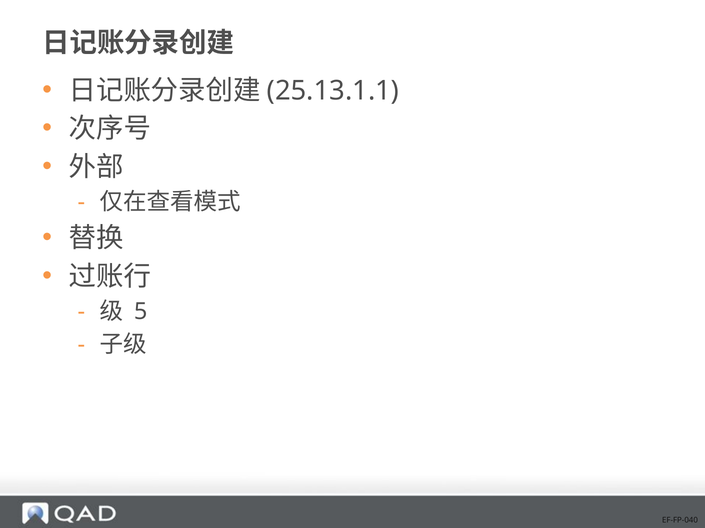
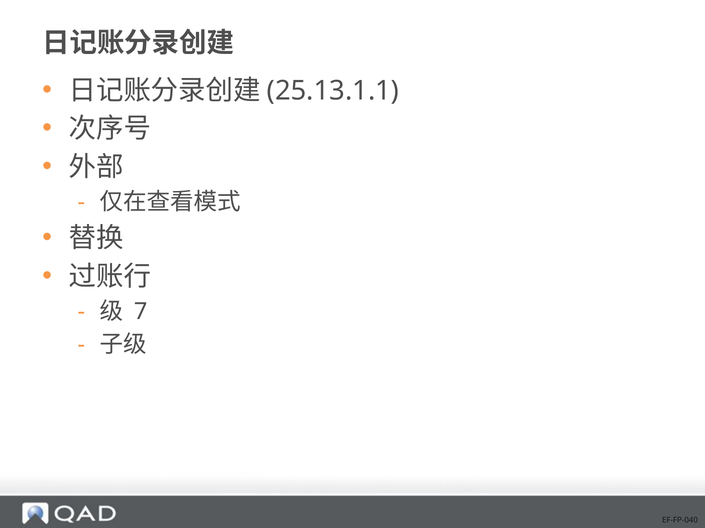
5: 5 -> 7 (141, 312)
